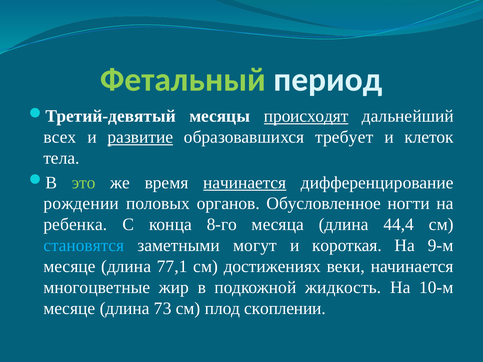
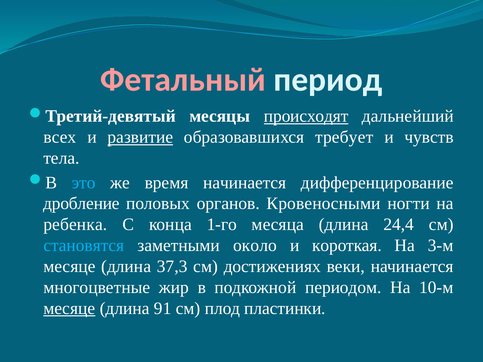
Фетальный colour: light green -> pink (183, 80)
клеток: клеток -> чувств (429, 137)
это colour: light green -> light blue (84, 183)
начинается underline: present -> none (245, 183)
рождении: рождении -> дробление (81, 204)
Обусловленное: Обусловленное -> Кровеносными (324, 204)
8-го: 8-го -> 1-го (222, 225)
44,4: 44,4 -> 24,4 (399, 225)
могут: могут -> около (255, 246)
9-м: 9-м -> 3-м (441, 246)
77,1: 77,1 -> 37,3 (172, 267)
жидкость: жидкость -> периодом (343, 288)
месяце underline: none -> present (69, 309)
73: 73 -> 91 (163, 309)
скоплении: скоплении -> пластинки (285, 309)
